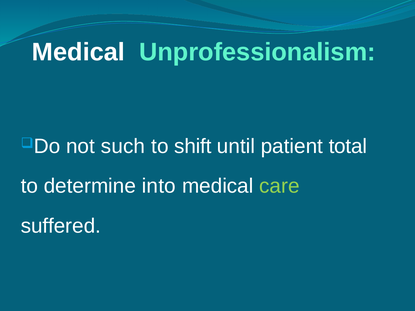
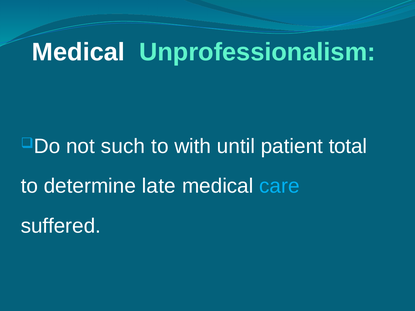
shift: shift -> with (193, 146)
into: into -> late (159, 186)
care colour: light green -> light blue (279, 186)
